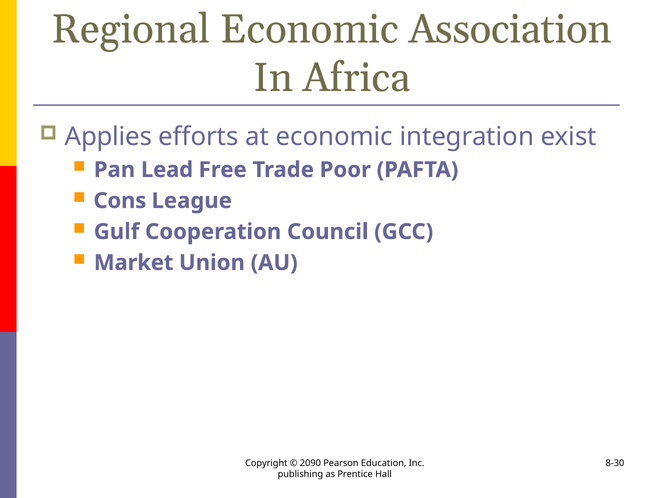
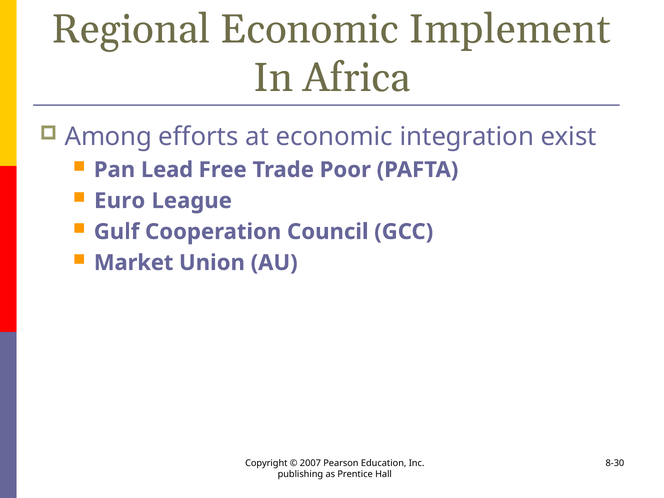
Association: Association -> Implement (510, 29)
Applies: Applies -> Among (108, 137)
Cons: Cons -> Euro (120, 201)
2090: 2090 -> 2007 (310, 463)
